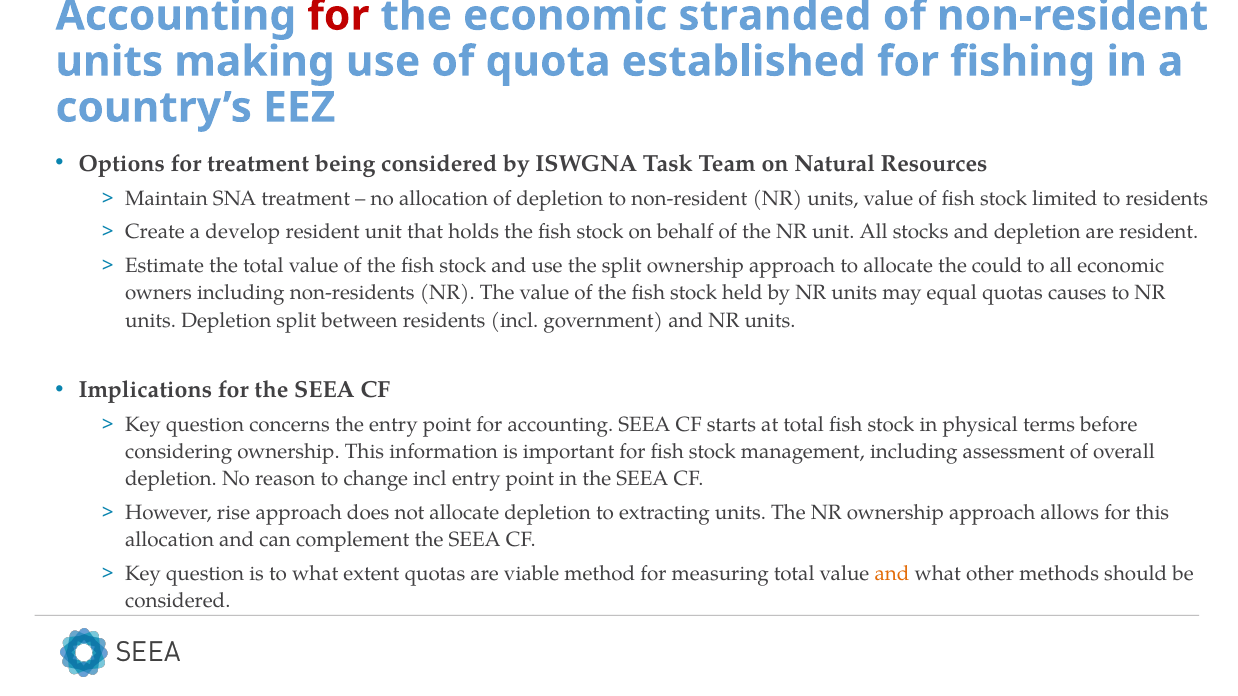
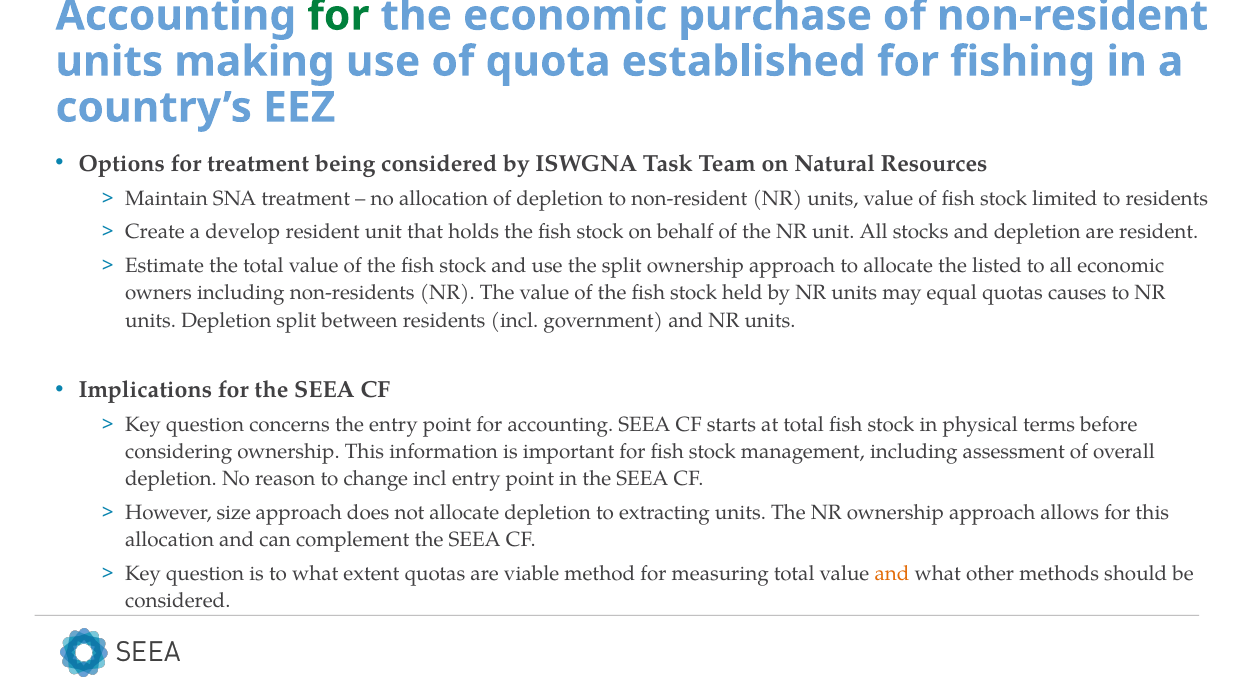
for colour: red -> green (338, 16)
stranded: stranded -> purchase (775, 16)
could: could -> listed (997, 266)
rise: rise -> size (234, 513)
